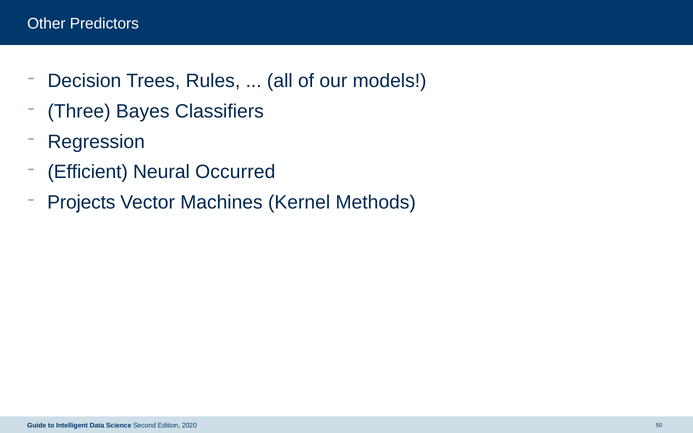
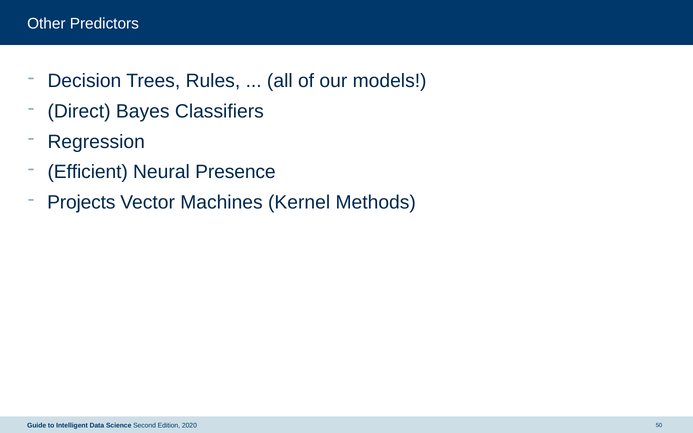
Three: Three -> Direct (79, 111)
Occurred: Occurred -> Presence (235, 172)
